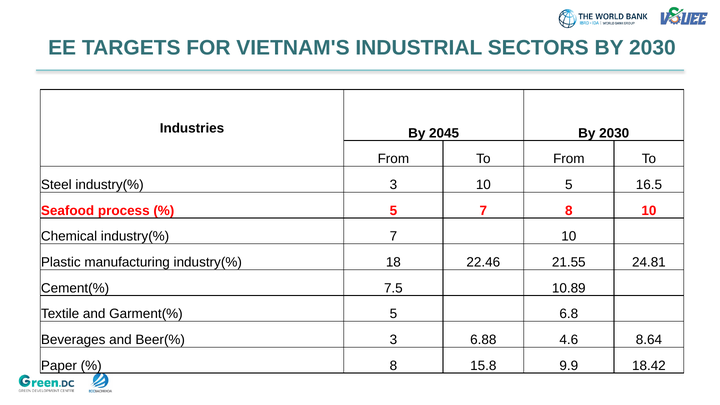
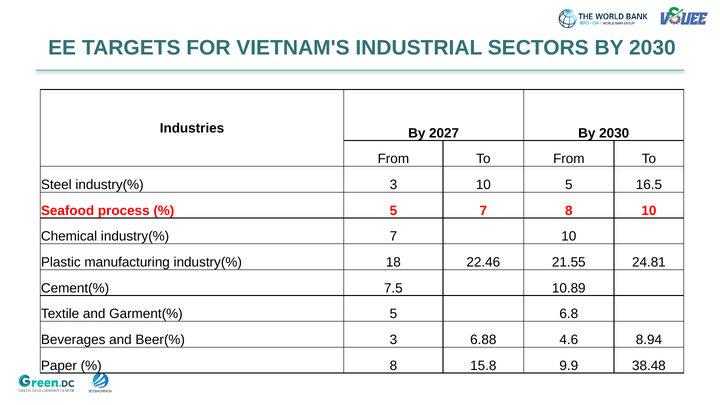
2045: 2045 -> 2027 (444, 133)
8.64: 8.64 -> 8.94 (649, 340)
18.42: 18.42 -> 38.48 (649, 366)
